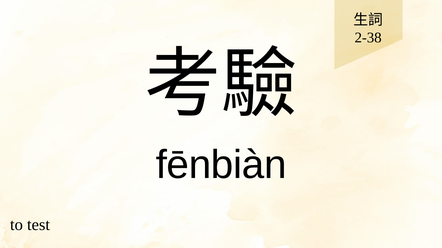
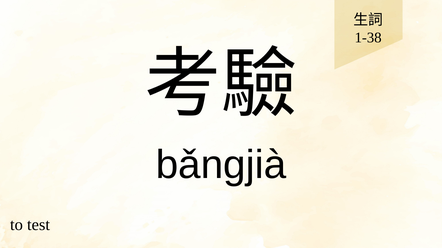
2-38: 2-38 -> 1-38 (368, 38)
fēnbiàn: fēnbiàn -> bǎngjià (221, 165)
